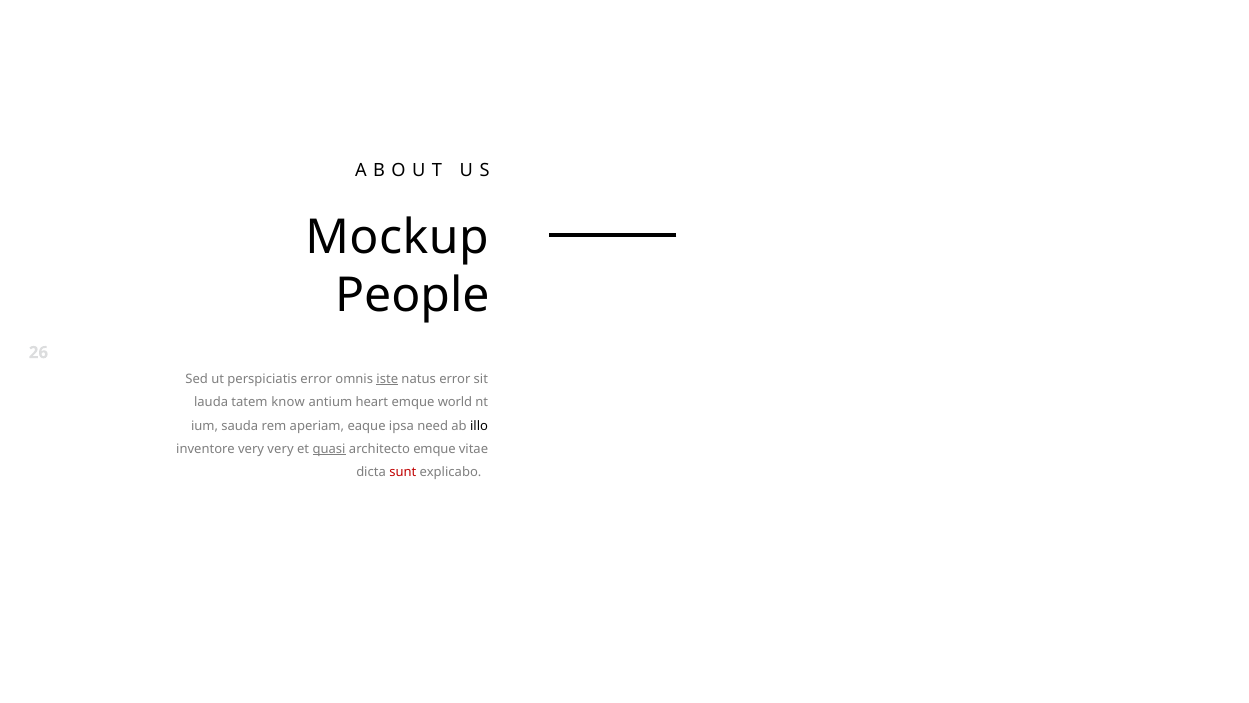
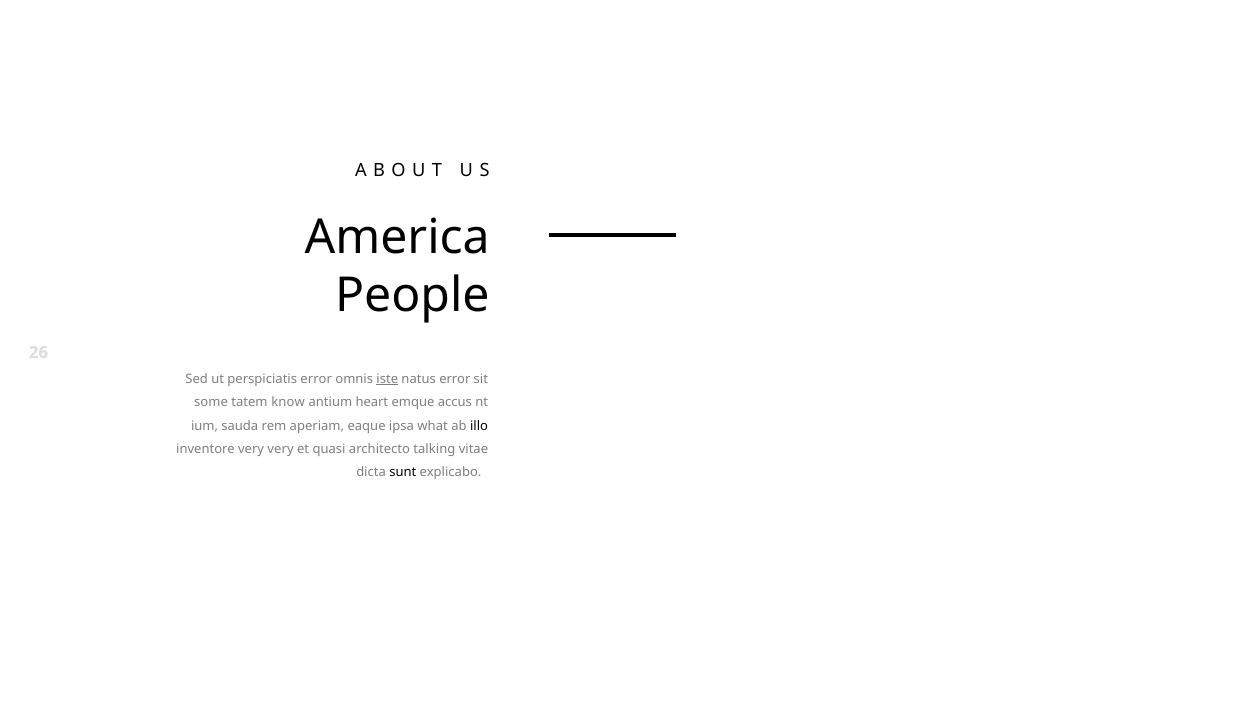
Mockup: Mockup -> America (397, 237)
lauda: lauda -> some (211, 402)
world: world -> accus (455, 402)
need: need -> what (433, 425)
quasi underline: present -> none (329, 449)
architecto emque: emque -> talking (434, 449)
sunt colour: red -> black (403, 472)
